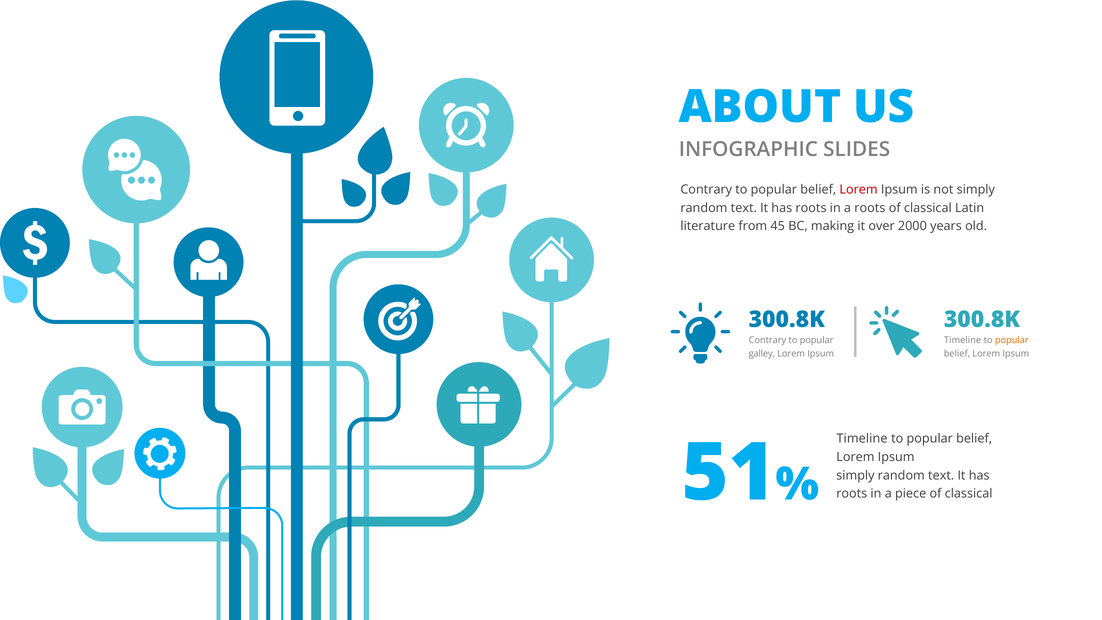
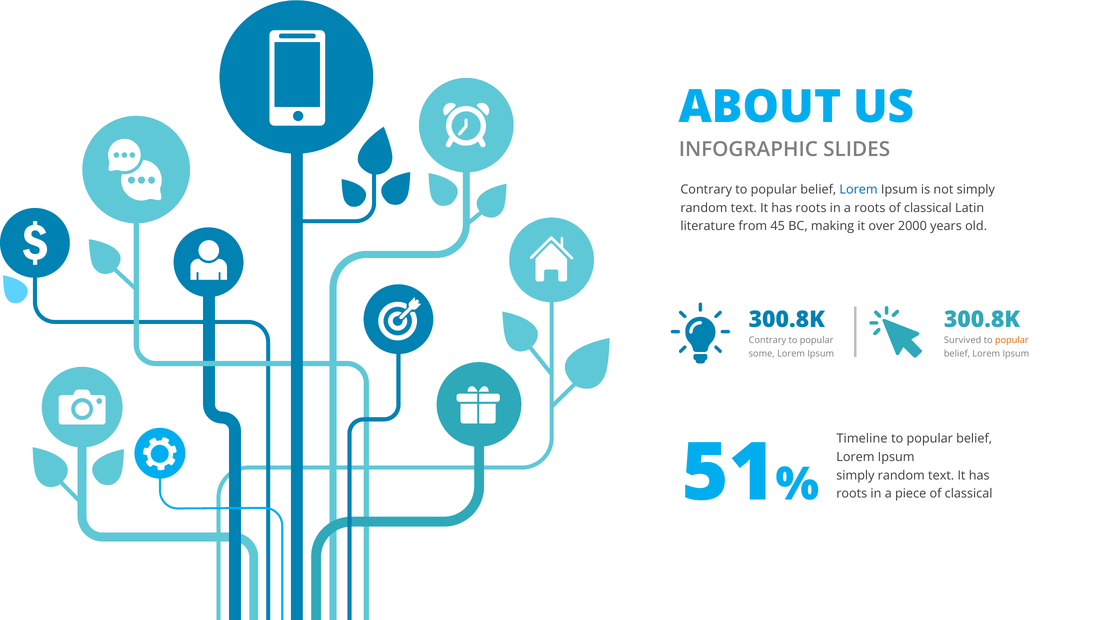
Lorem colour: red -> blue (859, 189)
Timeline: Timeline -> Survived (963, 340)
galley: galley -> some (762, 354)
